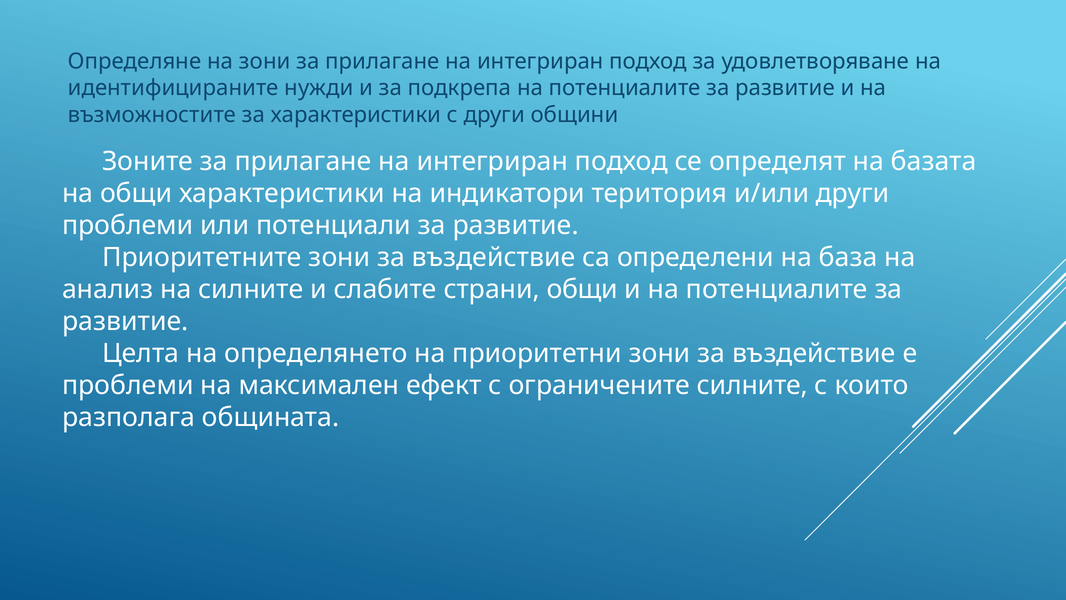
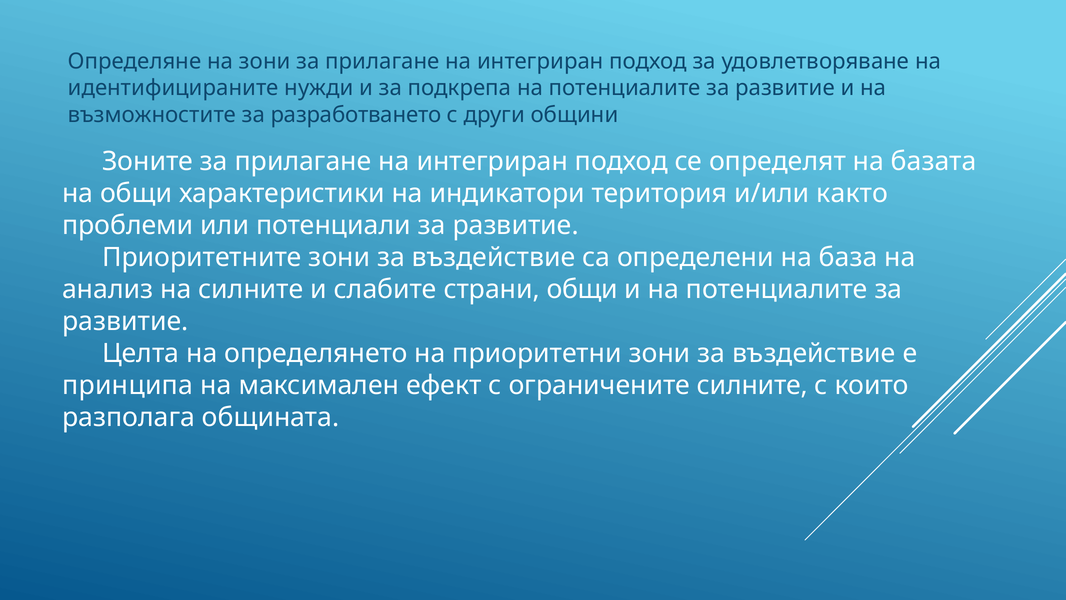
за характеристики: характеристики -> разработването (356, 115)
и/или други: други -> както (852, 193)
проблеми: проблеми -> принципа (128, 385)
